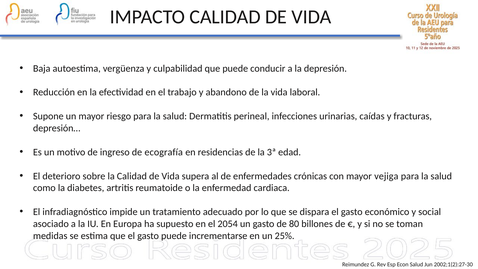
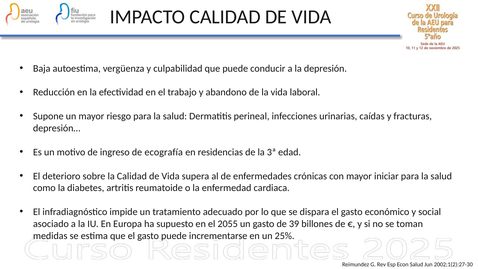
vejiga: vejiga -> iniciar (386, 176)
2054: 2054 -> 2055 (228, 224)
80: 80 -> 39 (294, 224)
